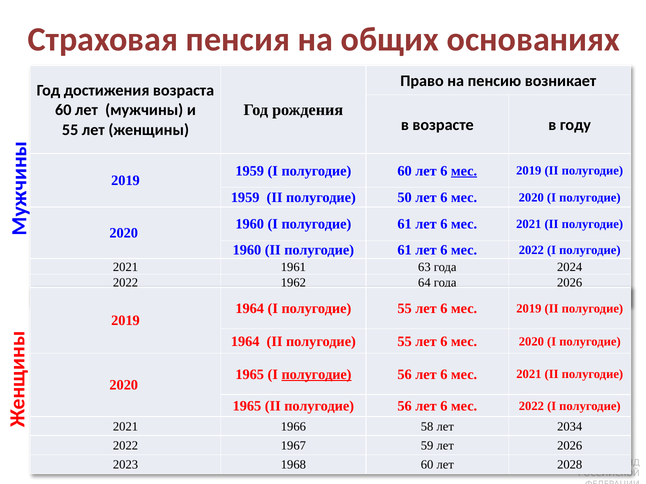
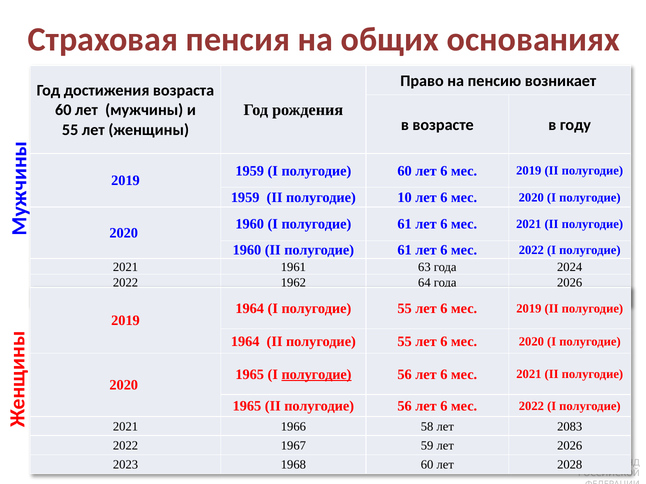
мес underline: present -> none (464, 171)
50: 50 -> 10 (405, 198)
2034: 2034 -> 2083 (570, 427)
